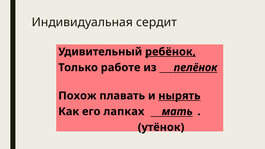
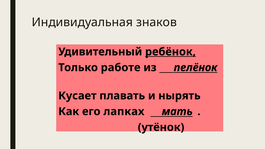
сердит: сердит -> знаков (156, 22)
Похож: Похож -> Кусает (77, 96)
нырять underline: present -> none (179, 96)
